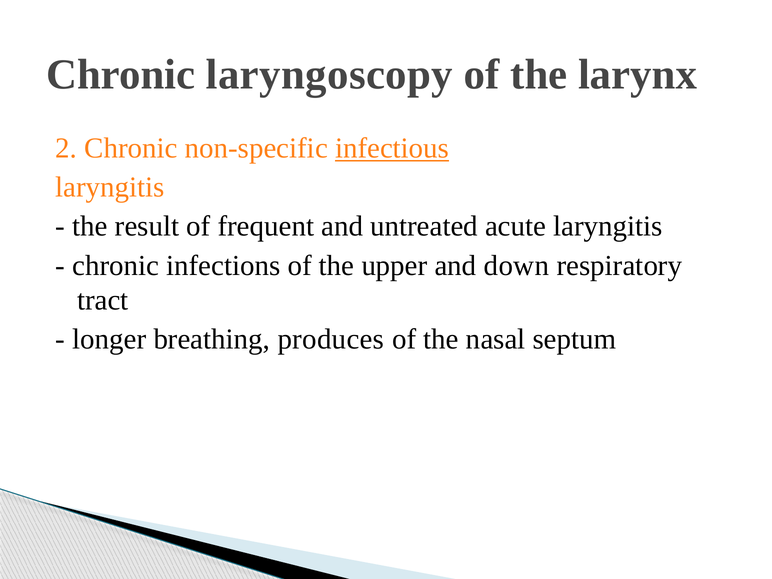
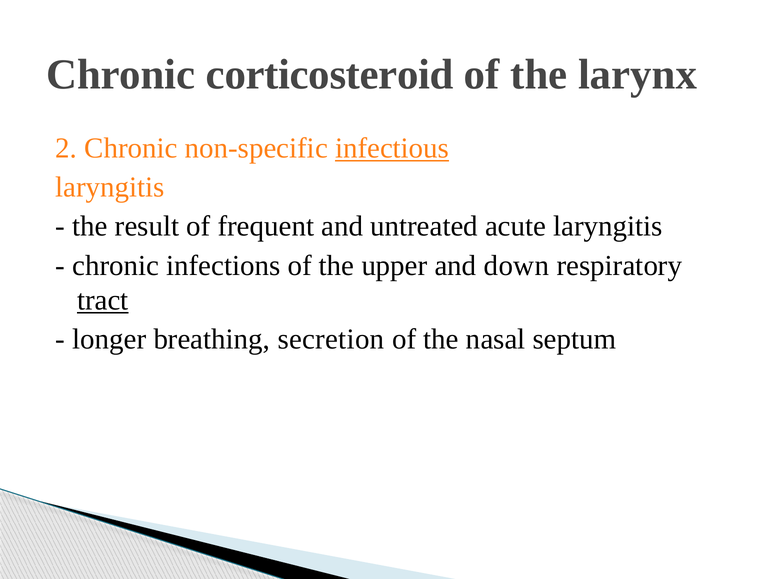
laryngoscopy: laryngoscopy -> corticosteroid (330, 74)
tract underline: none -> present (103, 300)
produces: produces -> secretion (331, 339)
